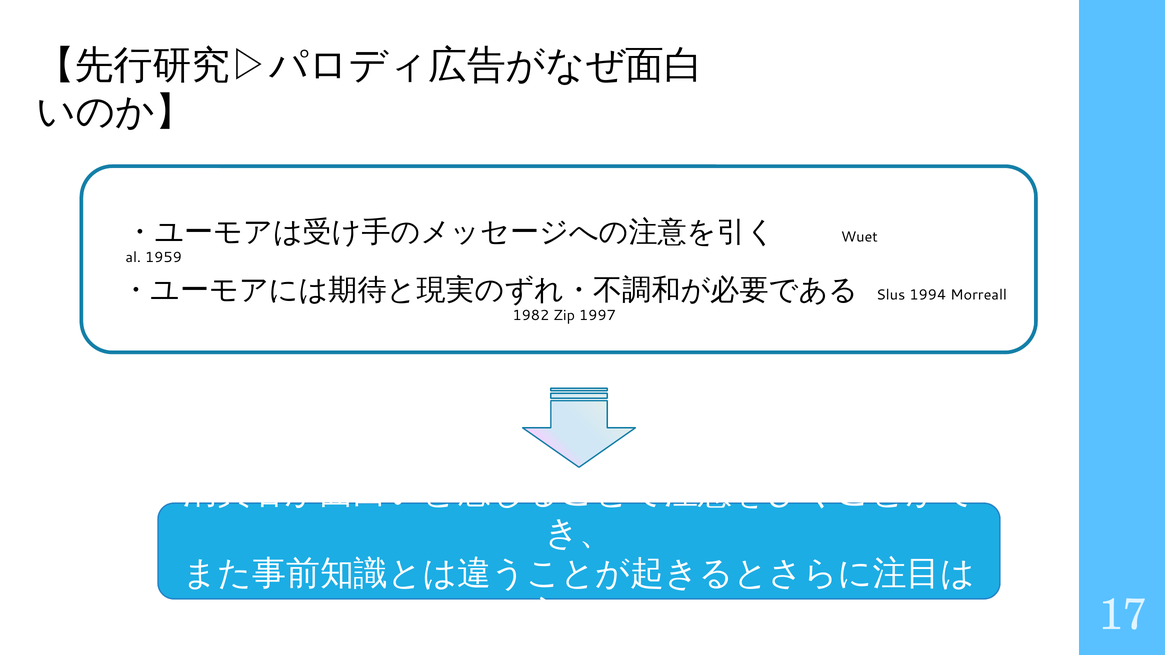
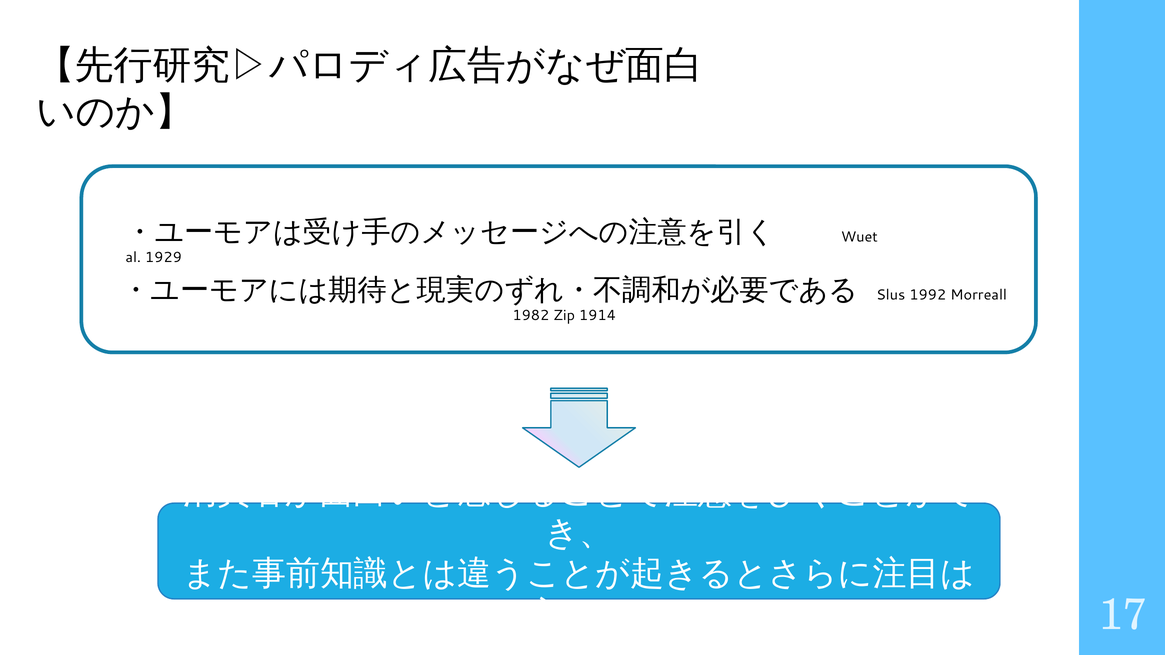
1959: 1959 -> 1929 (163, 258)
1994: 1994 -> 1992 (928, 295)
1997: 1997 -> 1914 (597, 316)
